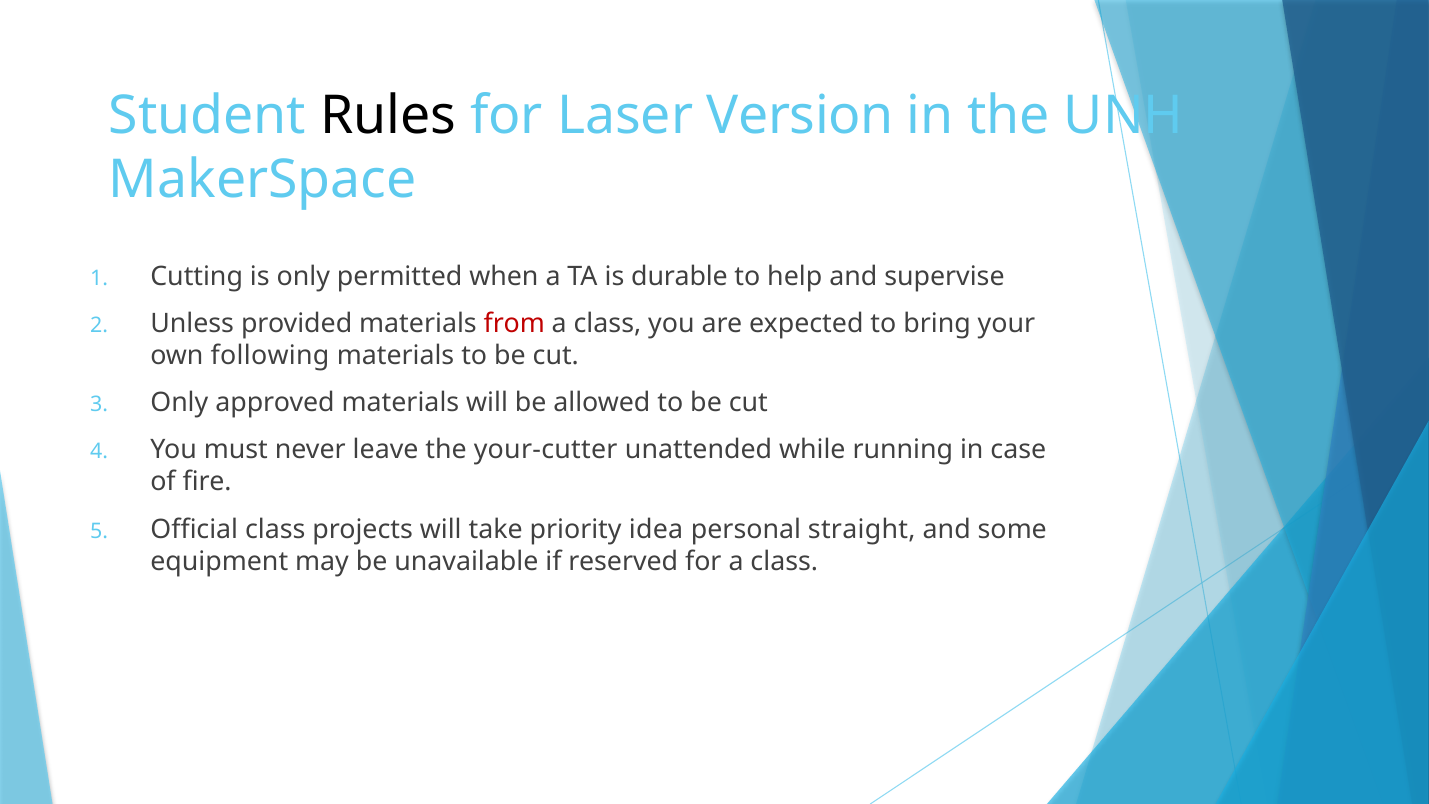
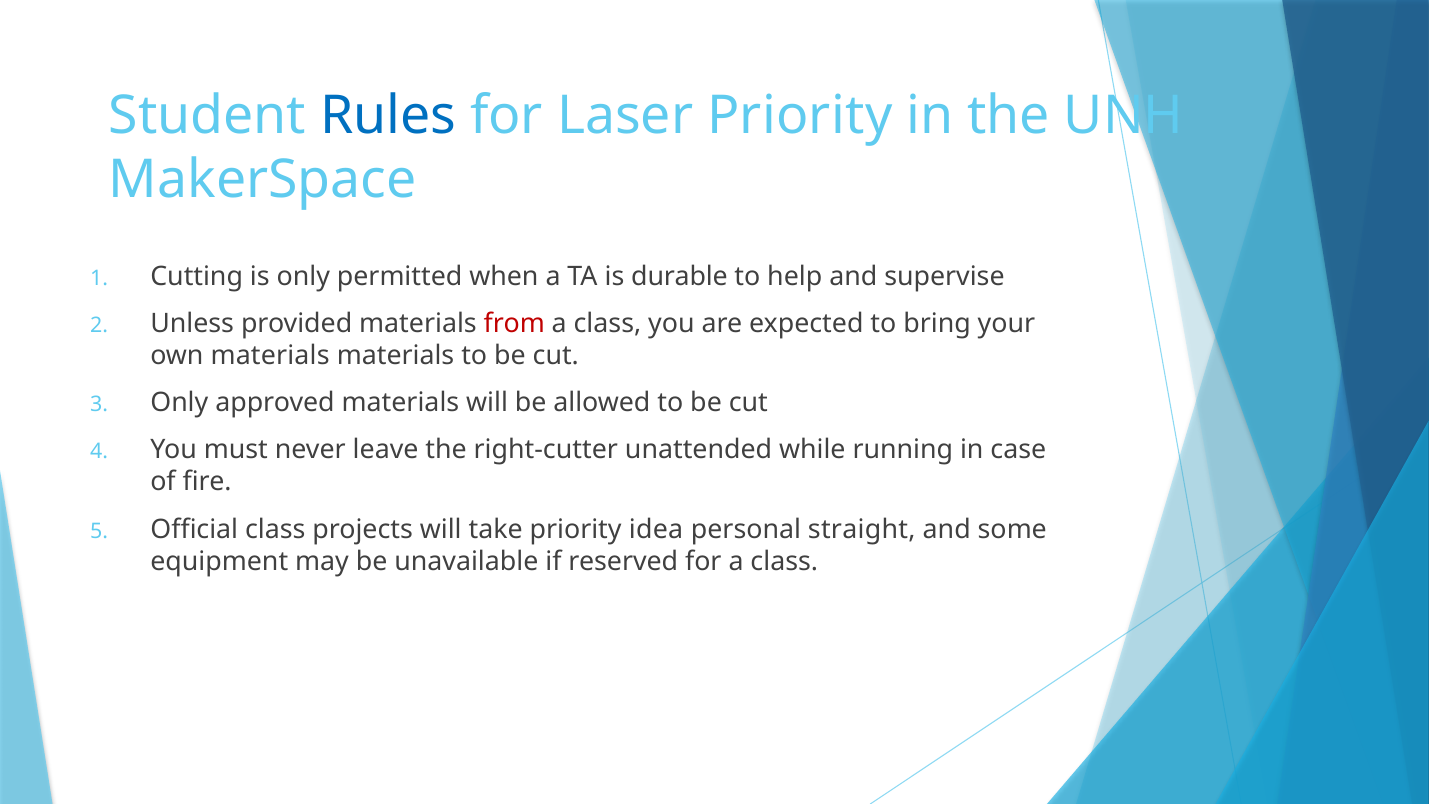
Rules colour: black -> blue (388, 115)
Laser Version: Version -> Priority (800, 115)
own following: following -> materials (270, 356)
your-cutter: your-cutter -> right-cutter (546, 450)
